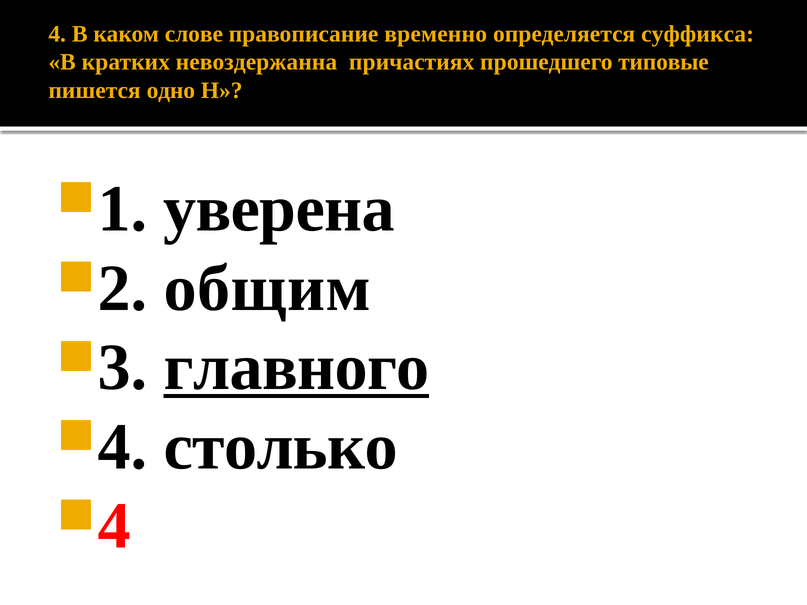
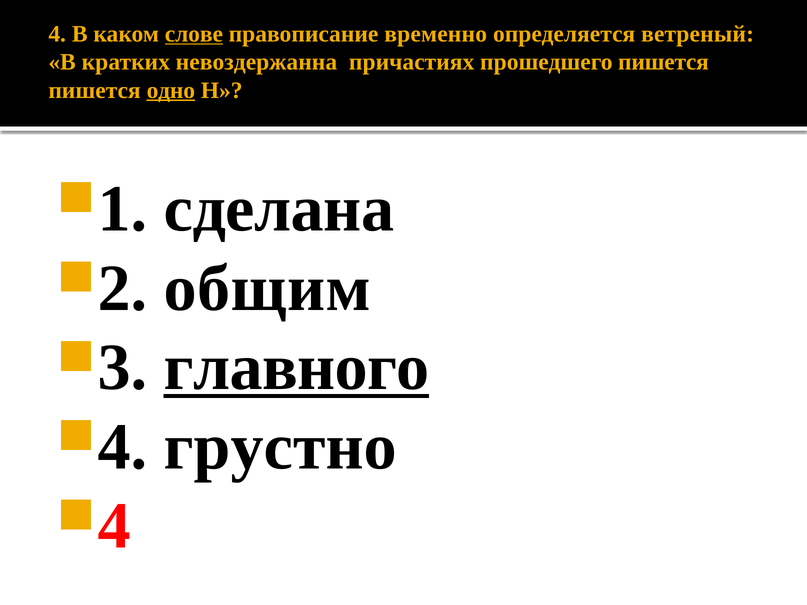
слове underline: none -> present (194, 34)
суффикса: суффикса -> ветреный (698, 34)
прошедшего типовые: типовые -> пишется (663, 62)
одно underline: none -> present (171, 90)
уверена: уверена -> сделана (279, 209)
столько: столько -> грустно (280, 447)
